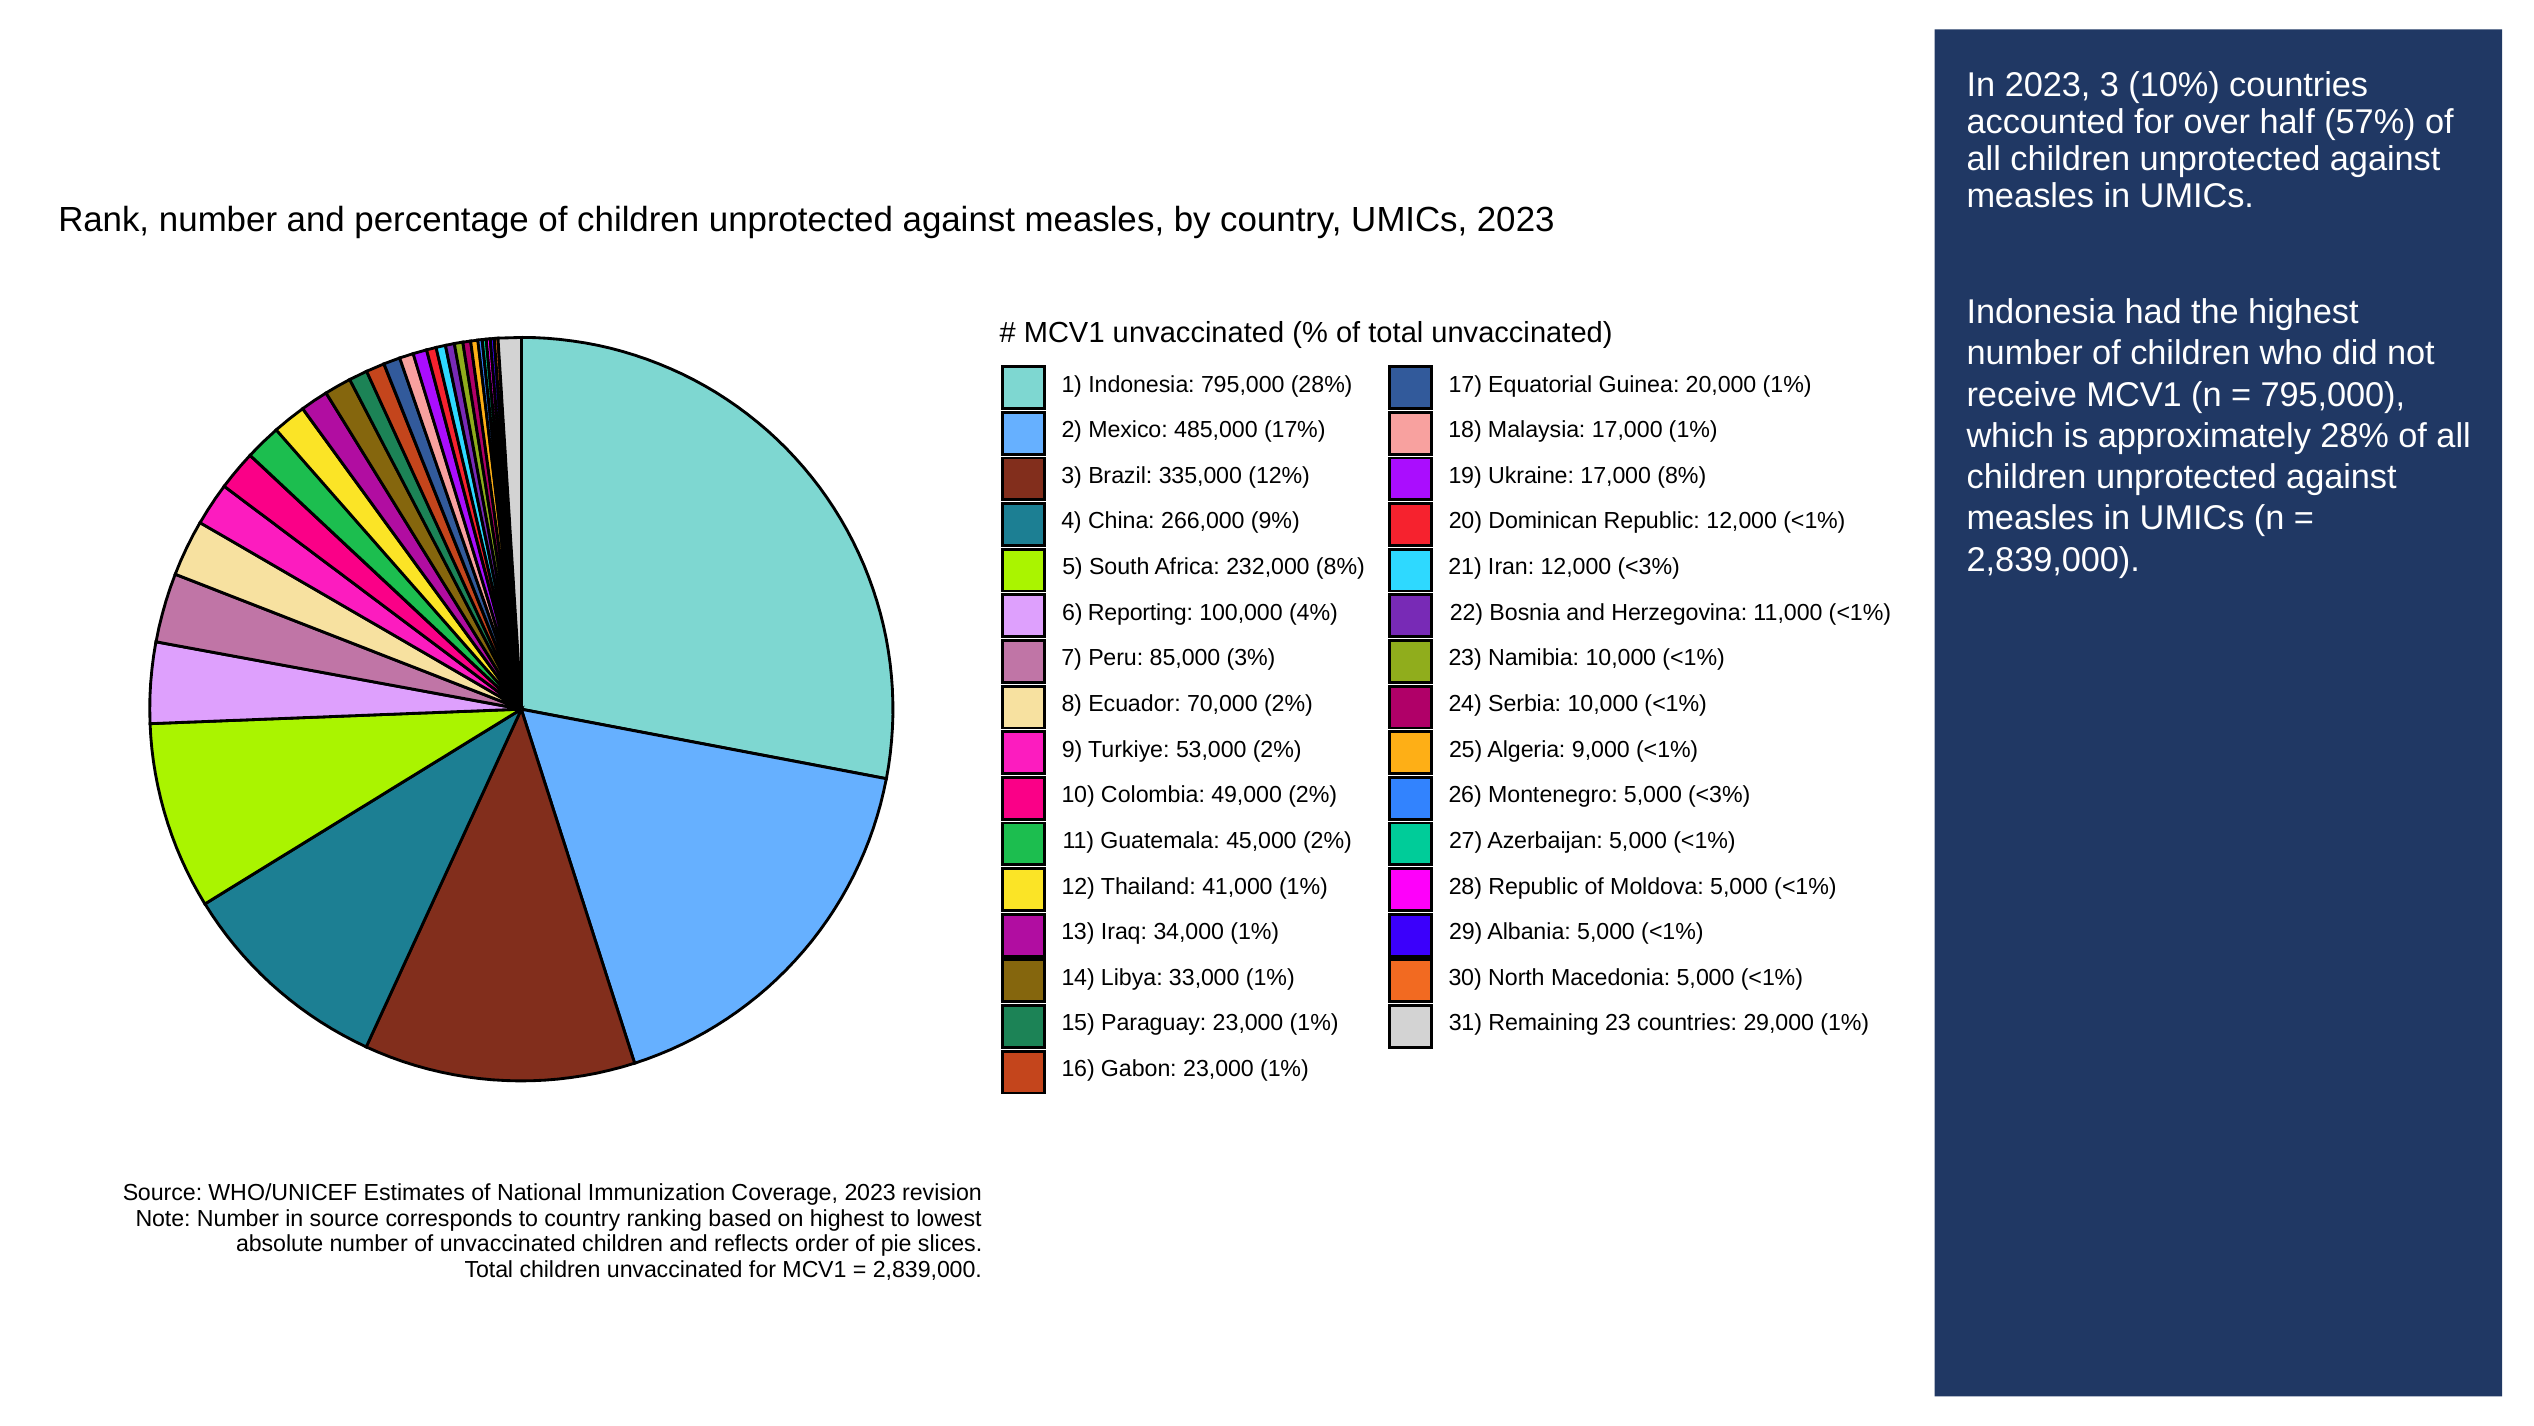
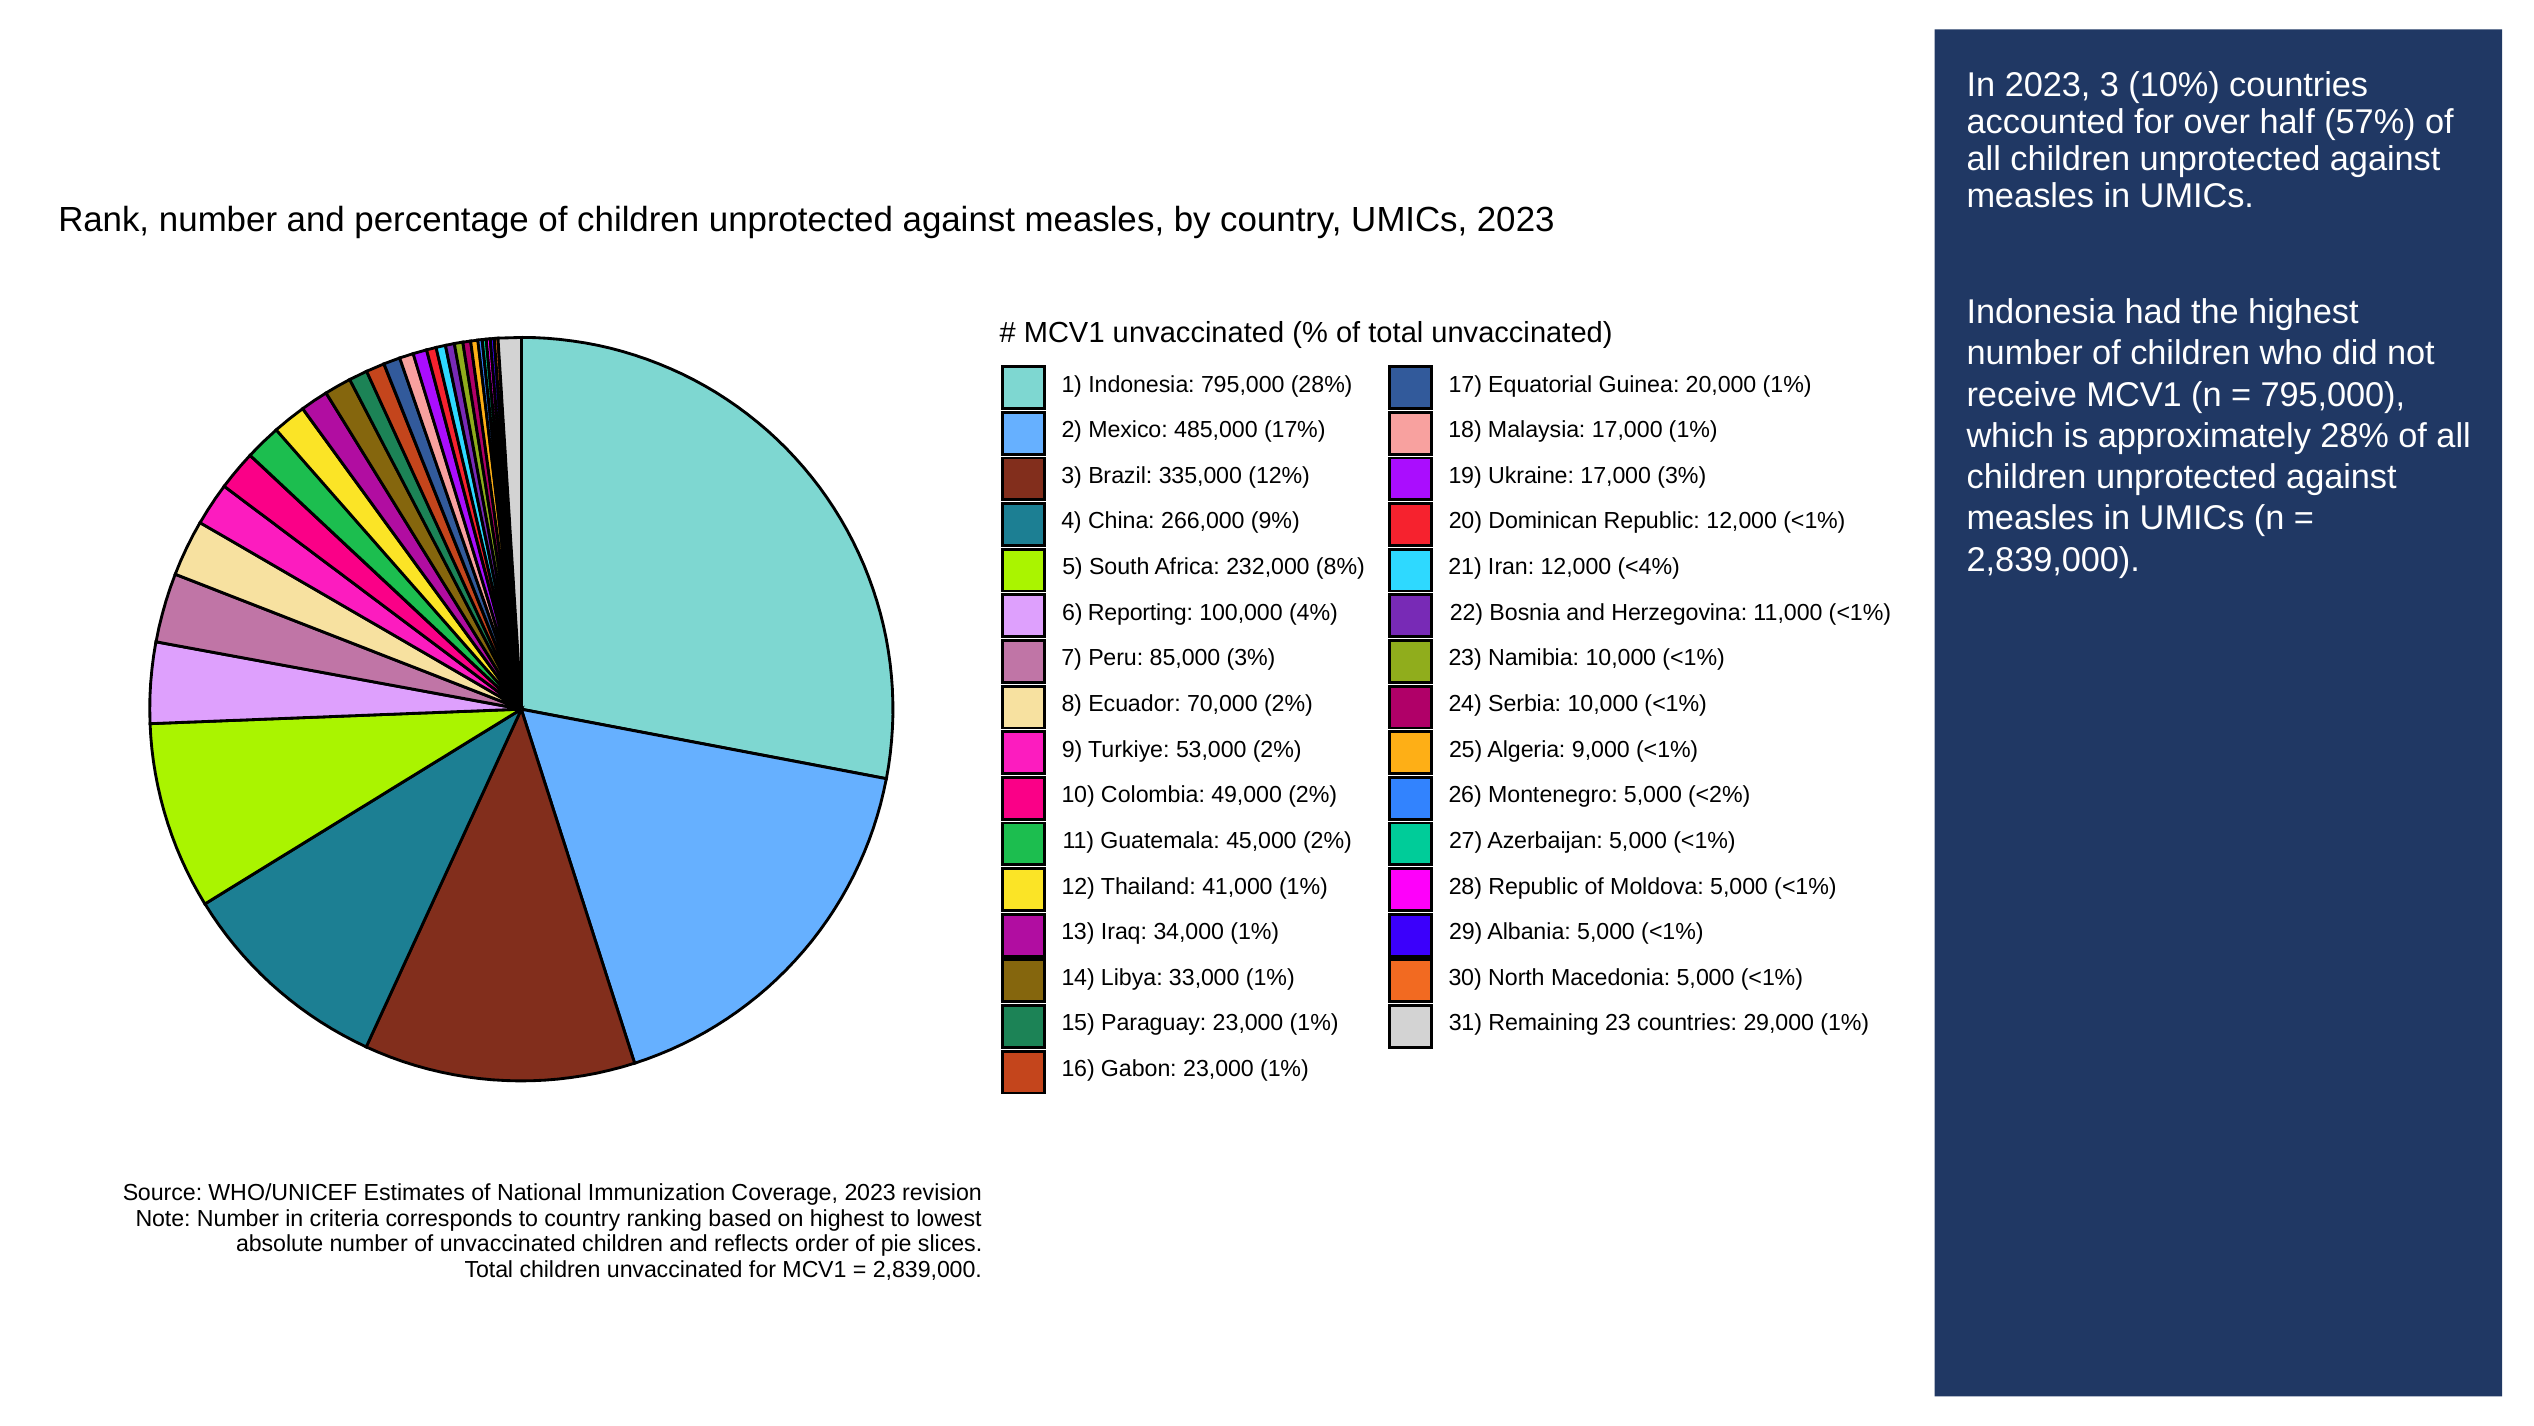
17,000 8%: 8% -> 3% (1682, 475)
12,000 <3%: <3% -> <4% (1649, 567)
5,000 <3%: <3% -> <2% (1719, 795)
in source: source -> criteria (344, 1218)
